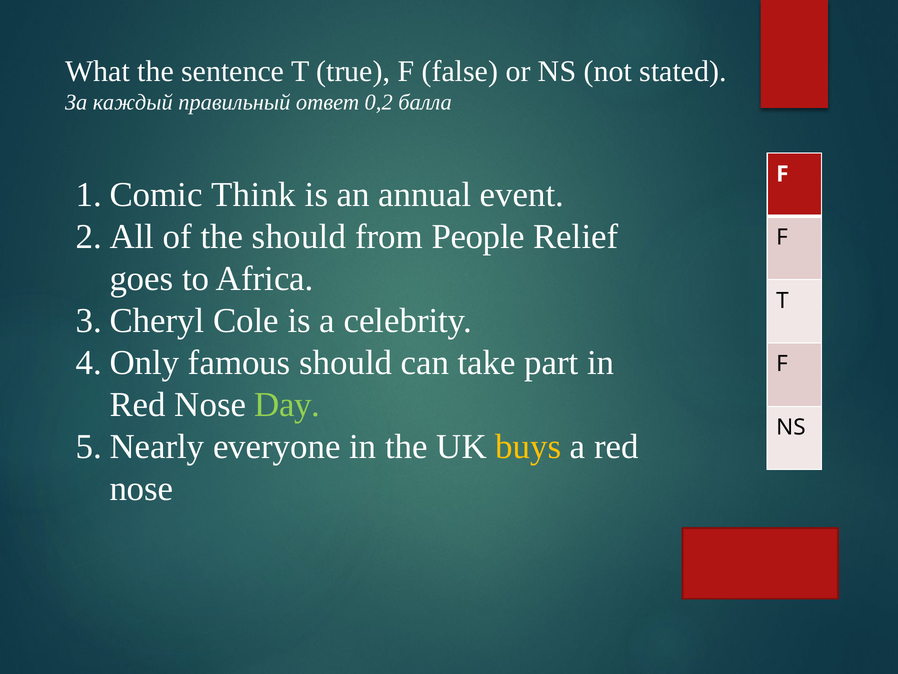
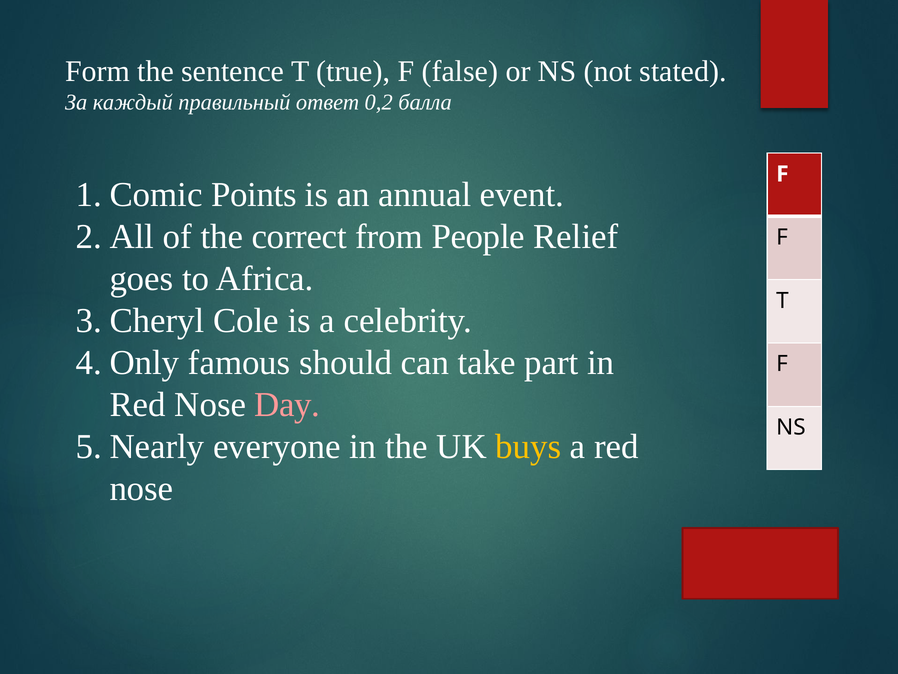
What: What -> Form (97, 71)
Think: Think -> Points (254, 195)
the should: should -> correct (299, 237)
Day colour: light green -> pink (287, 404)
